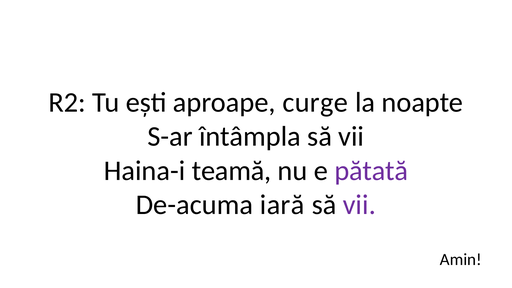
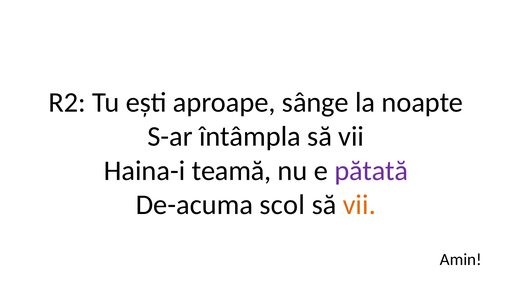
curge: curge -> sânge (315, 102)
iară: iară -> scol (282, 205)
vii colour: purple -> orange (359, 205)
